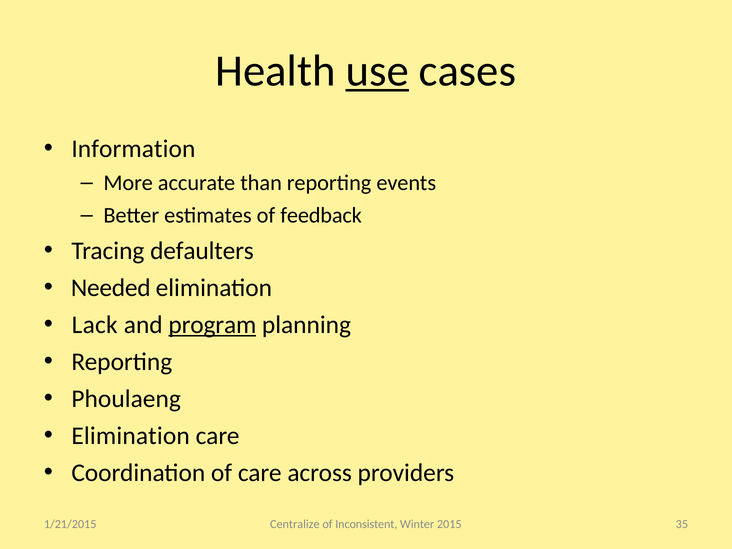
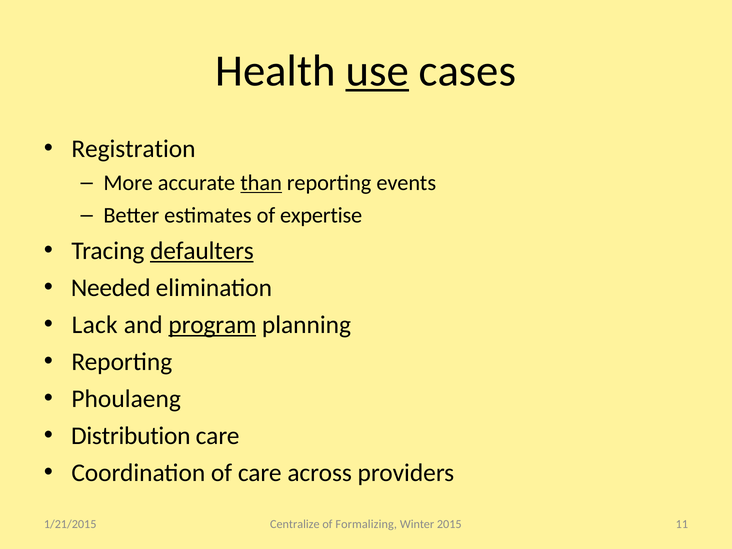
Information: Information -> Registration (133, 149)
than underline: none -> present (261, 183)
feedback: feedback -> expertise (321, 215)
defaulters underline: none -> present (202, 251)
Elimination: Elimination -> Distribution (131, 436)
Inconsistent: Inconsistent -> Formalizing (366, 524)
35: 35 -> 11 (682, 524)
